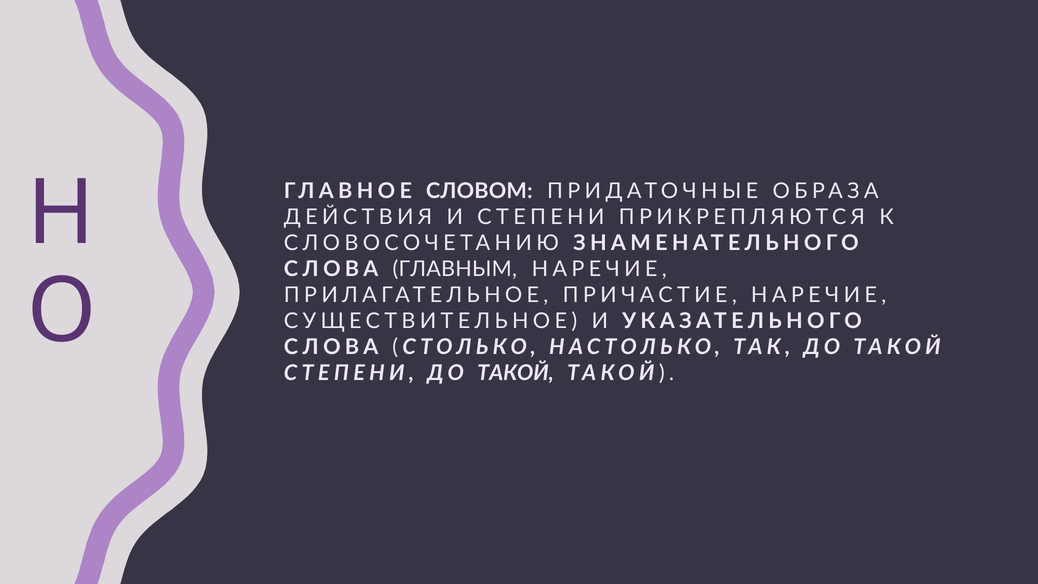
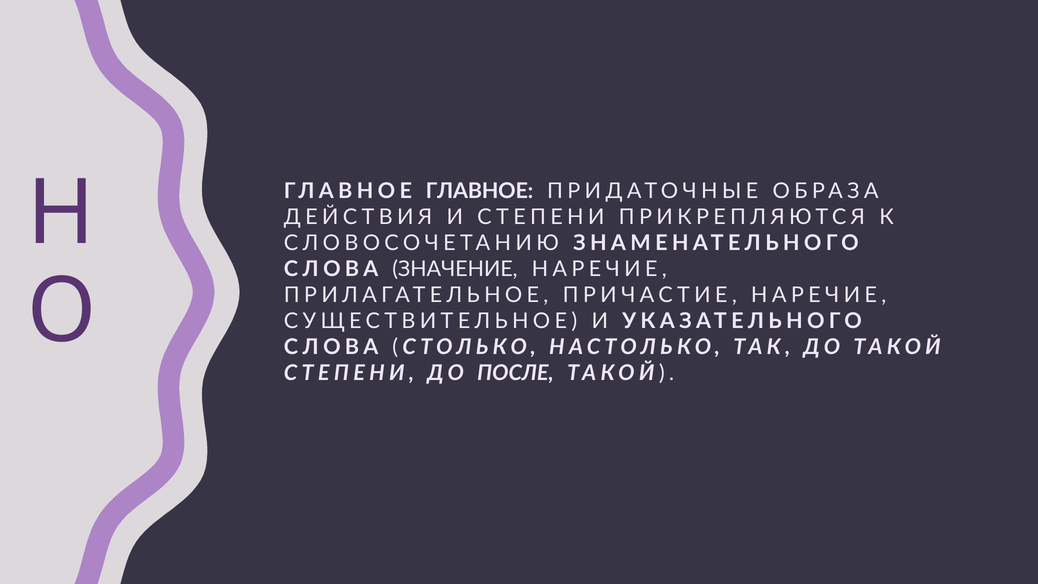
ГЛАВНОЕ СЛОВОМ: СЛОВОМ -> ГЛАВНОЕ (479, 191)
ГЛАВНЫМ: ГЛАВНЫМ -> ЗНАЧЕНИЕ (455, 269)
СТЕПЕНИ ДО ТАКОЙ: ТАКОЙ -> ПОСЛЕ (515, 373)
